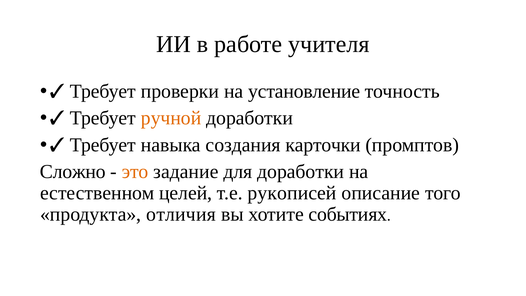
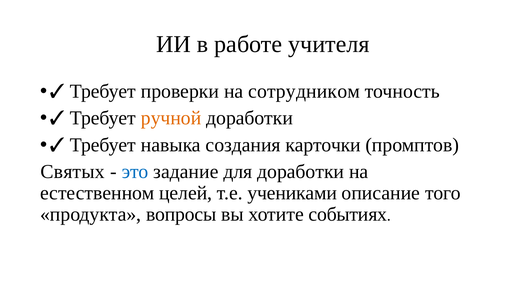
установление: установление -> сотрудником (304, 91)
Сложно: Сложно -> Святых (73, 172)
это colour: orange -> blue (135, 172)
рукописей: рукописей -> учениками (292, 193)
отличия: отличия -> вопросы (181, 214)
